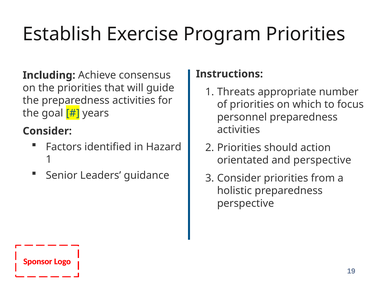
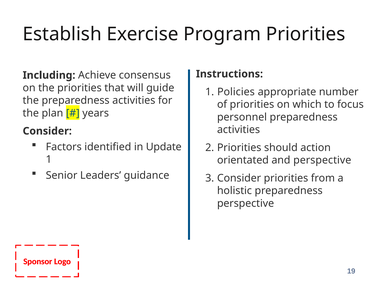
Threats: Threats -> Policies (236, 92)
goal: goal -> plan (52, 113)
Hazard: Hazard -> Update (164, 147)
